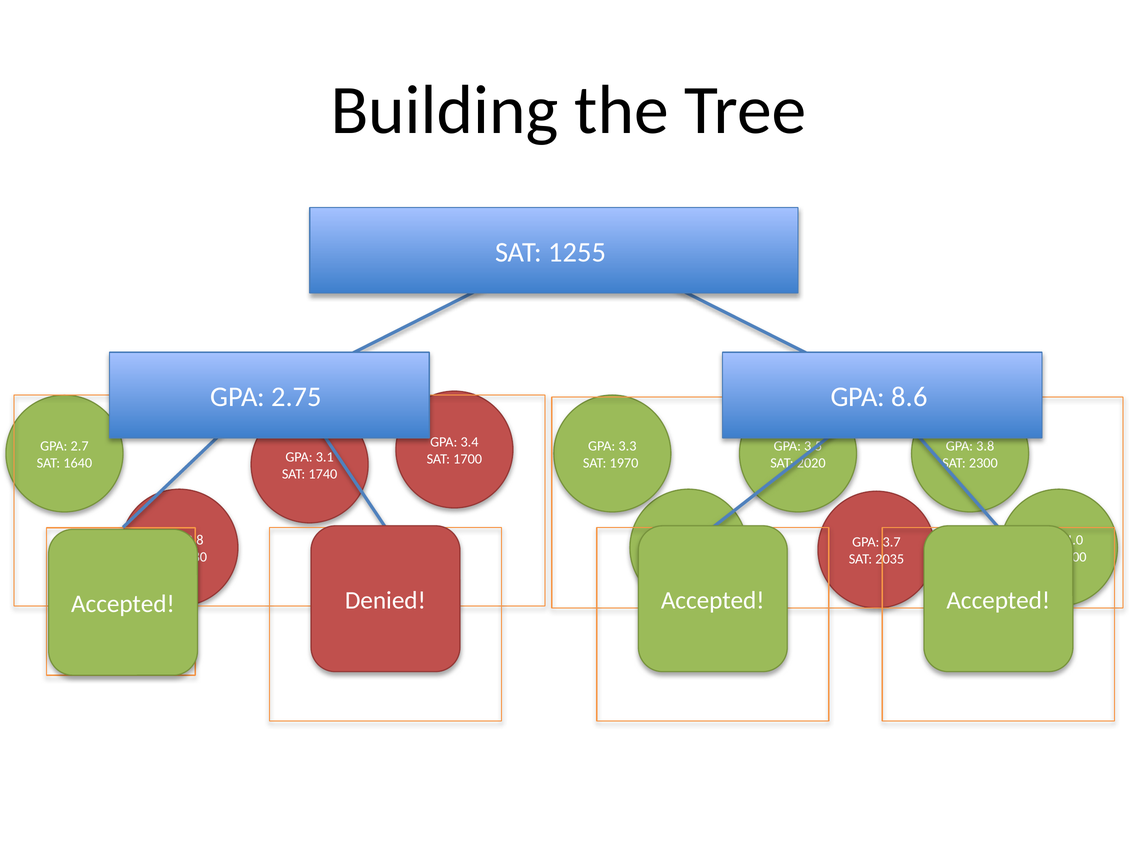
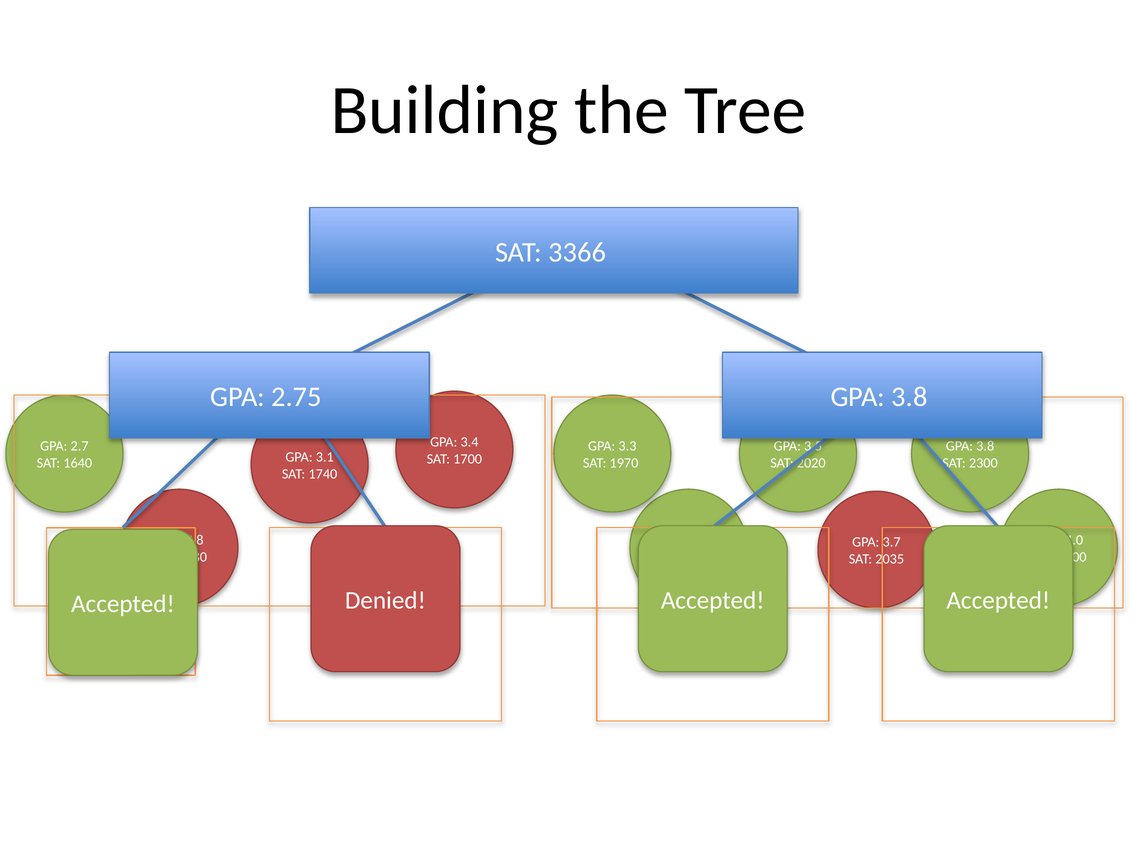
1255: 1255 -> 3366 (577, 252)
2.75 GPA 8.6: 8.6 -> 3.8 (909, 397)
